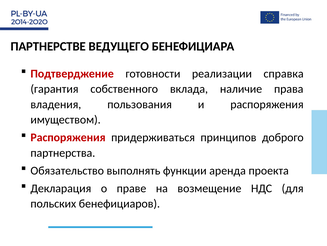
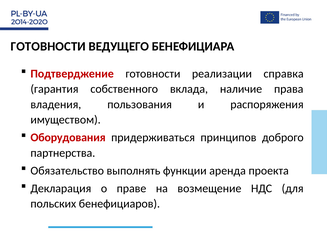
ПАРТНЕРСТВЕ: ПАРТНЕРСТВЕ -> ГОТОВНОСТИ (48, 46)
Распоряжения: Распоряжения -> Оборудования (68, 137)
